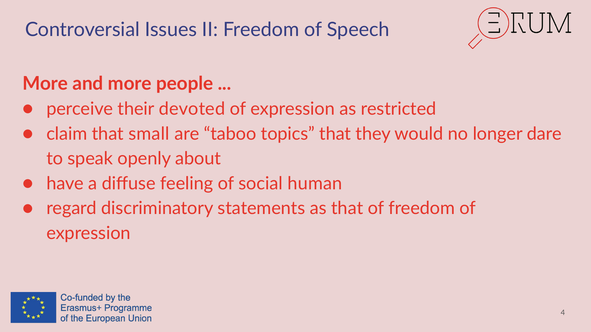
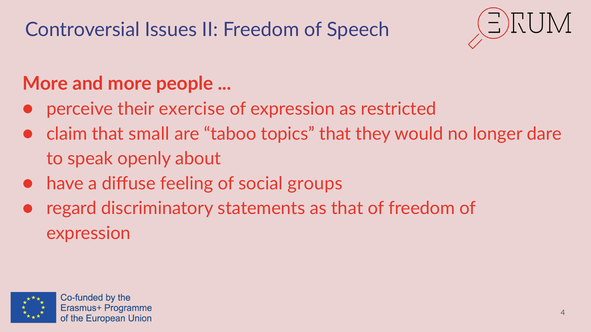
devoted: devoted -> exercise (192, 109)
human: human -> groups (315, 184)
